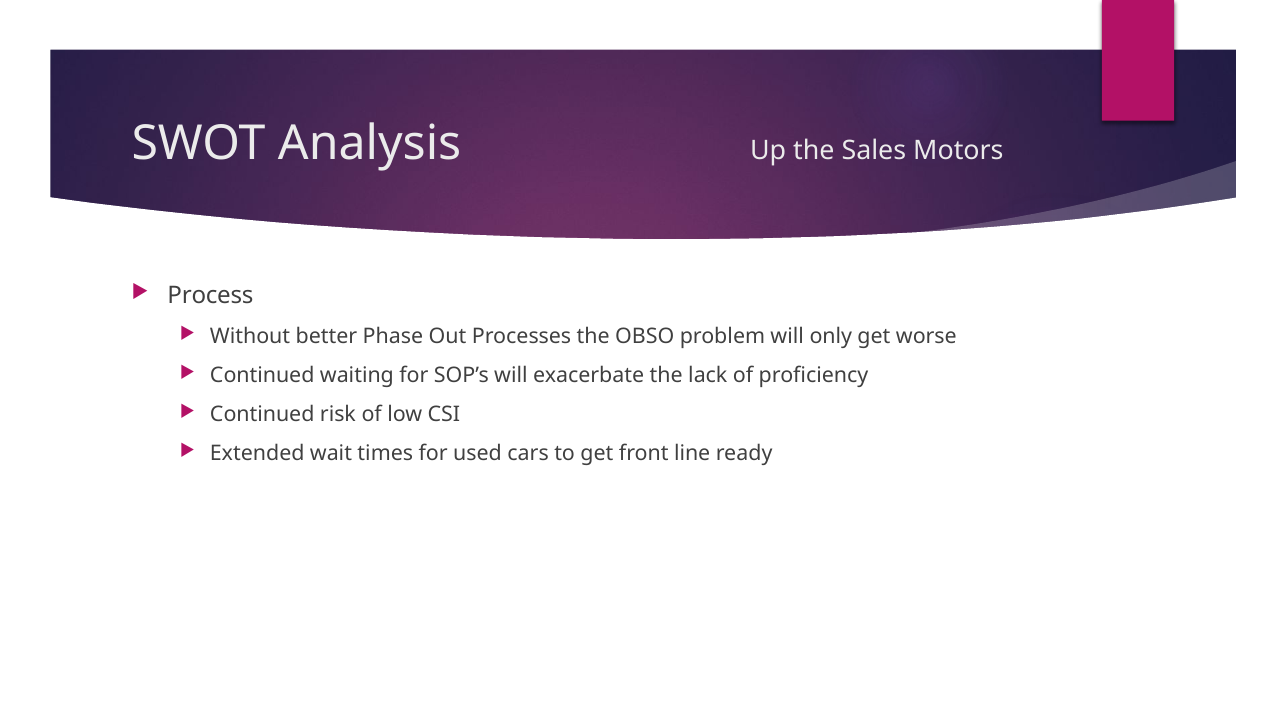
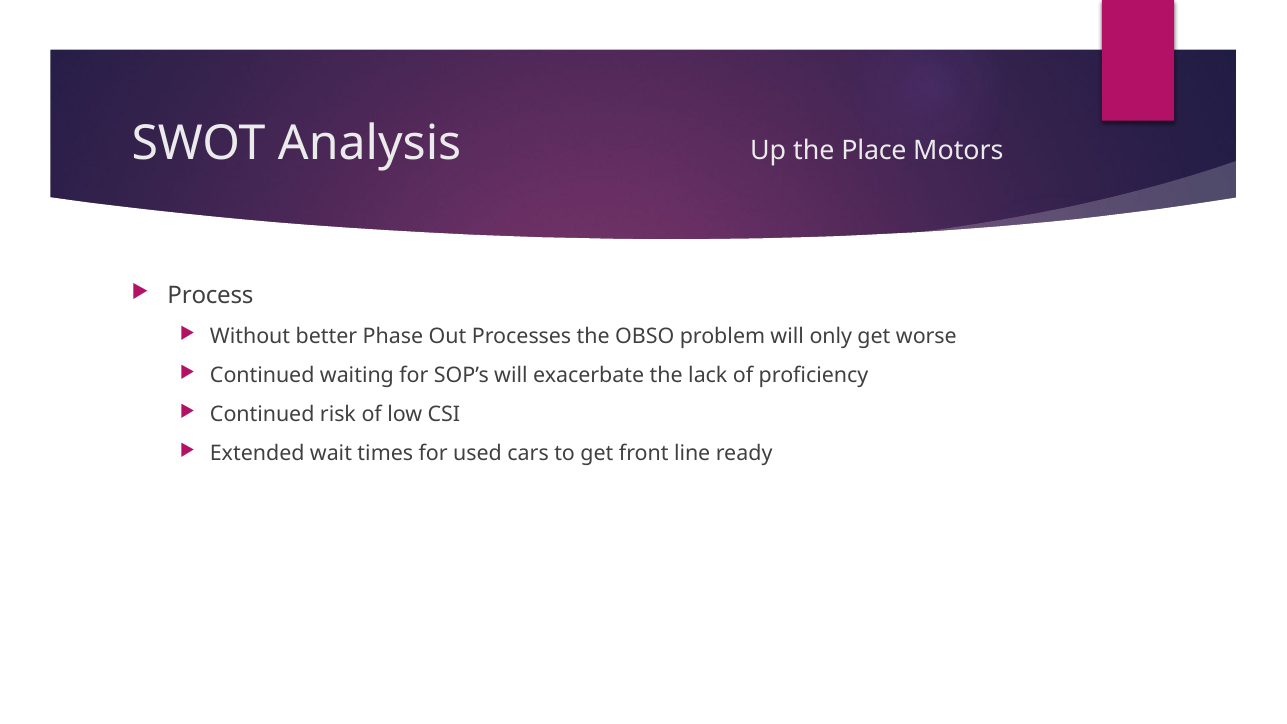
Sales: Sales -> Place (874, 151)
